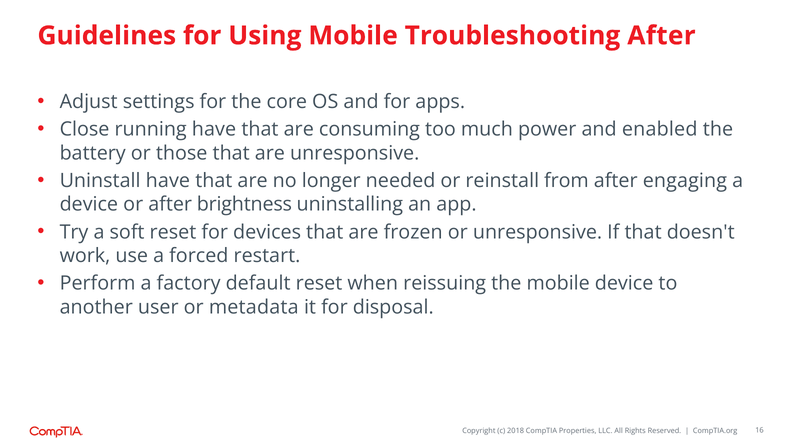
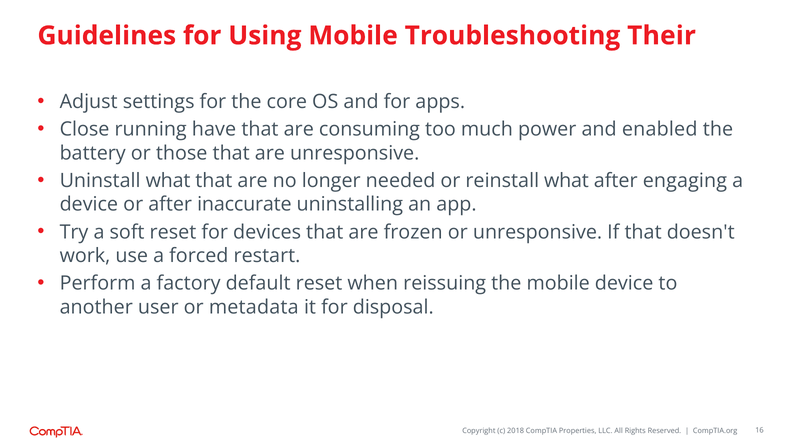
Troubleshooting After: After -> Their (662, 36)
Uninstall have: have -> what (168, 181)
reinstall from: from -> what (566, 181)
brightness: brightness -> inaccurate (244, 205)
